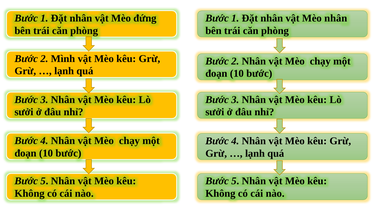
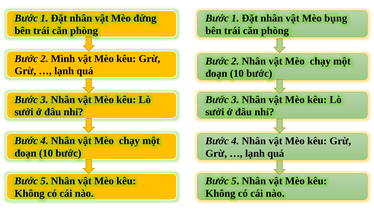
Mèo nhân: nhân -> bụng (336, 18)
